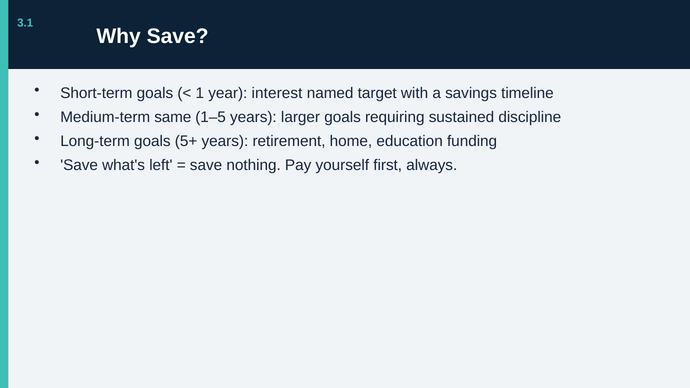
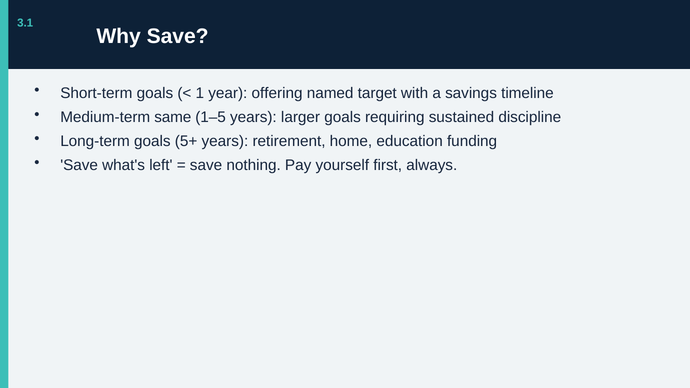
interest: interest -> offering (277, 93)
